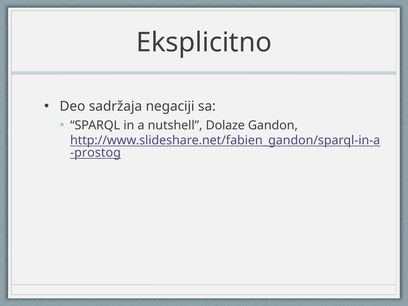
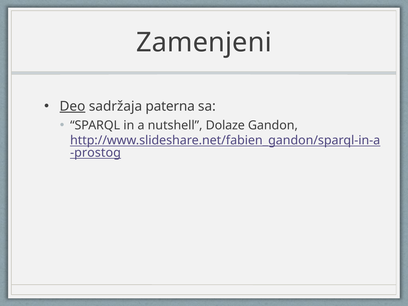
Eksplicitno: Eksplicitno -> Zamenjeni (204, 43)
Deo underline: none -> present (72, 106)
negaciji: negaciji -> paterna (170, 106)
